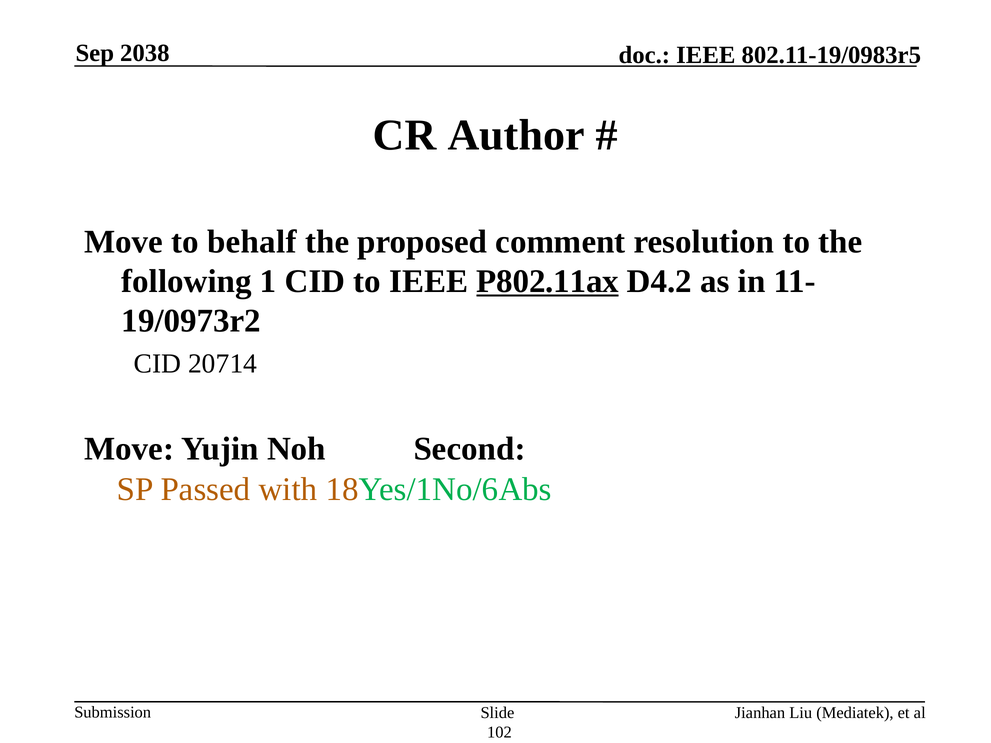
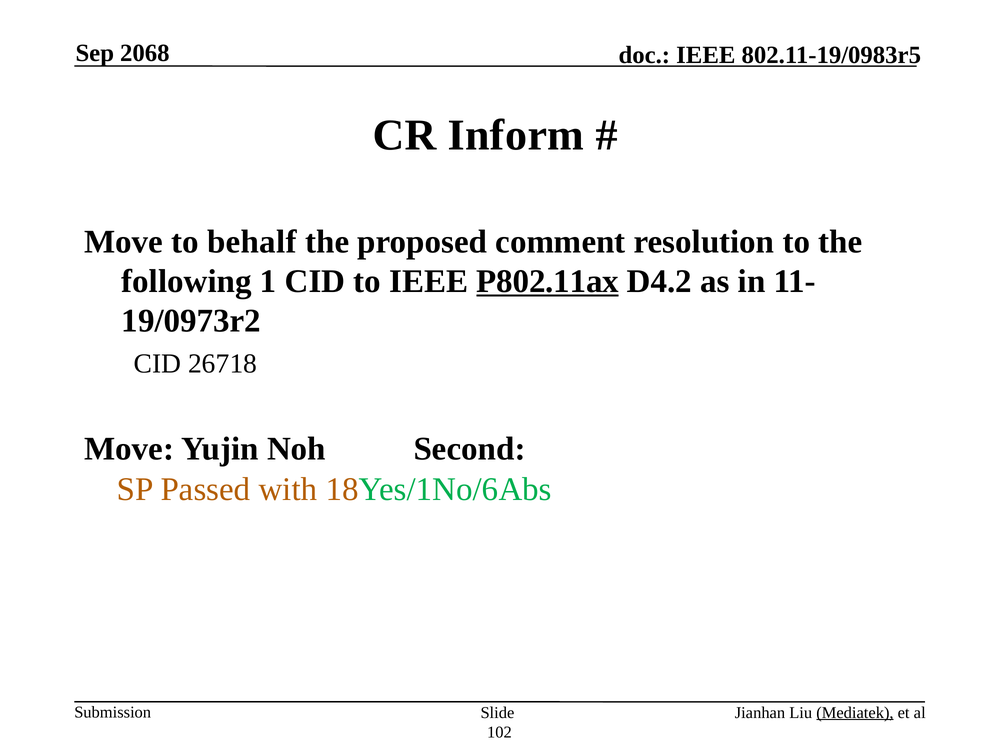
2038: 2038 -> 2068 (145, 53)
Author: Author -> Inform (516, 135)
20714: 20714 -> 26718 (223, 364)
Mediatek underline: none -> present (855, 713)
